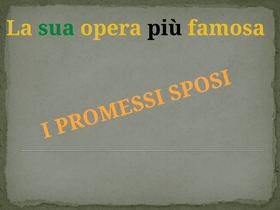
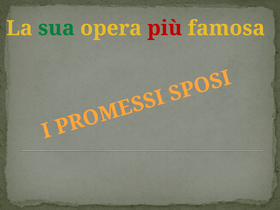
più colour: black -> red (165, 28)
